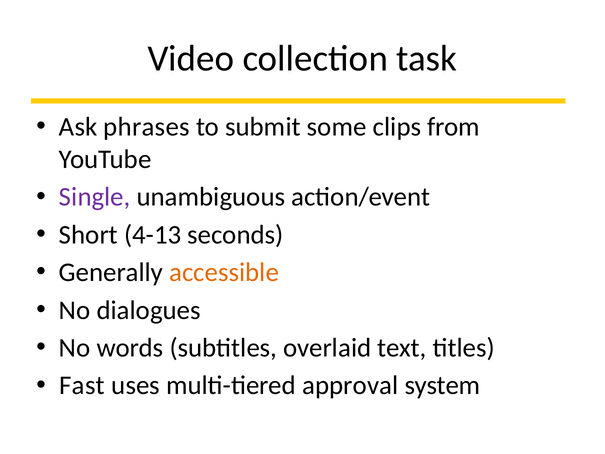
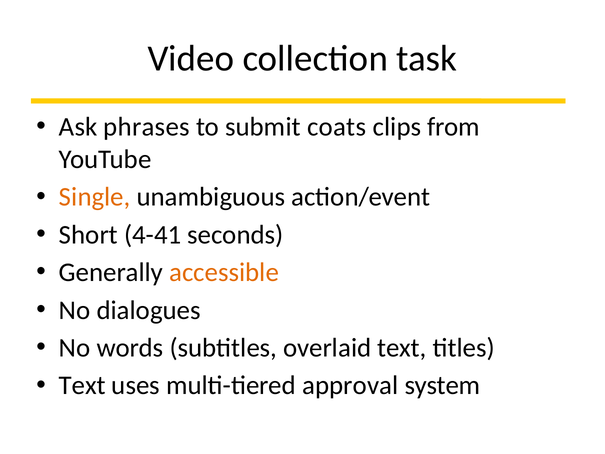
some: some -> coats (337, 127)
Single colour: purple -> orange (95, 197)
4-13: 4-13 -> 4-41 (153, 235)
Fast: Fast -> Text (82, 385)
